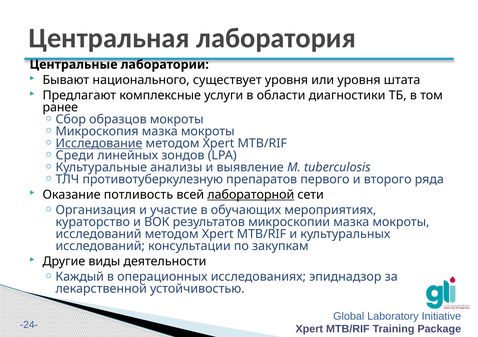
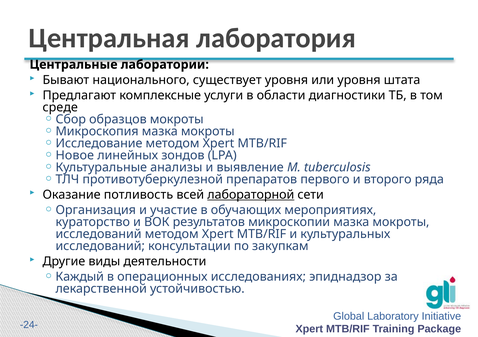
ранее: ранее -> среде (60, 107)
Исследование underline: present -> none (99, 143)
Среди: Среди -> Новое (75, 155)
противотуберкулезную: противотуберкулезную -> противотуберкулезной (153, 179)
